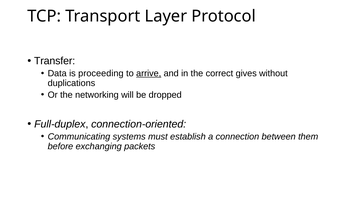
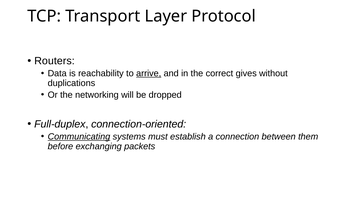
Transfer: Transfer -> Routers (55, 61)
proceeding: proceeding -> reachability (101, 73)
Communicating underline: none -> present (79, 136)
